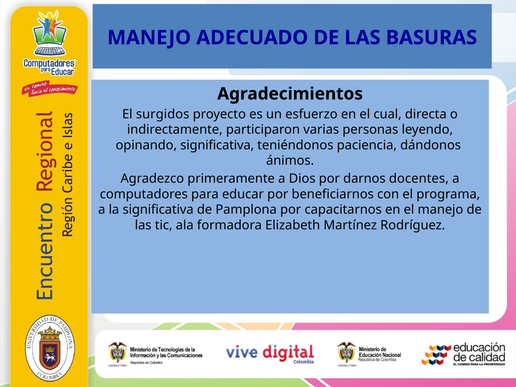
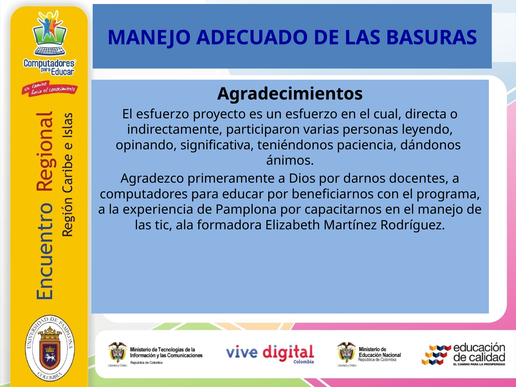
El surgidos: surgidos -> esfuerzo (163, 114)
la significativa: significativa -> experiencia (158, 210)
